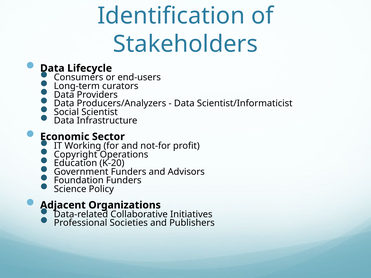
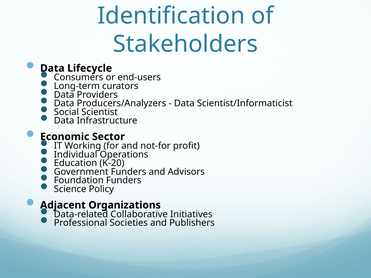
Copyright: Copyright -> Individual (76, 155)
